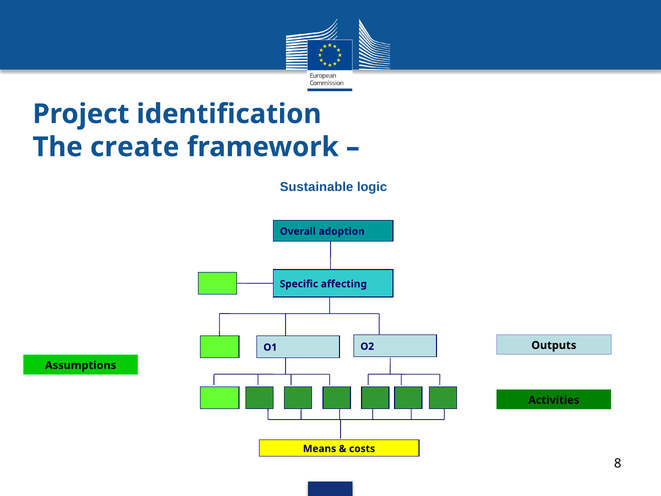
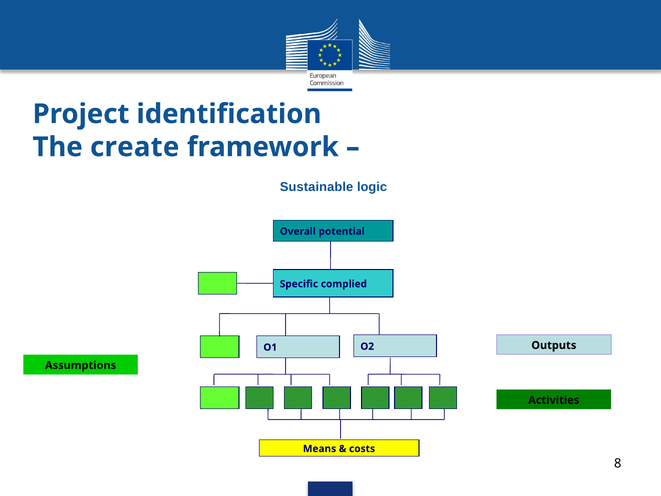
adoption: adoption -> potential (342, 231)
affecting: affecting -> complied (344, 284)
